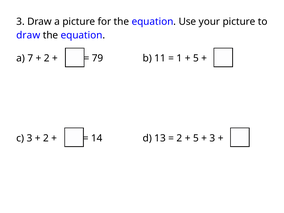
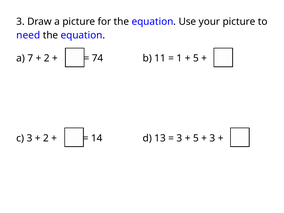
draw: draw -> need (28, 35)
79: 79 -> 74 (98, 58)
2: 2 -> 3 (179, 138)
